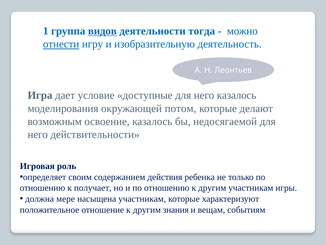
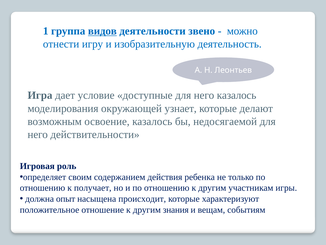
тогда: тогда -> звено (202, 31)
отнести underline: present -> none (61, 44)
потом: потом -> узнает (181, 108)
мере: мере -> опыт (66, 198)
насыщена участникам: участникам -> происходит (142, 198)
